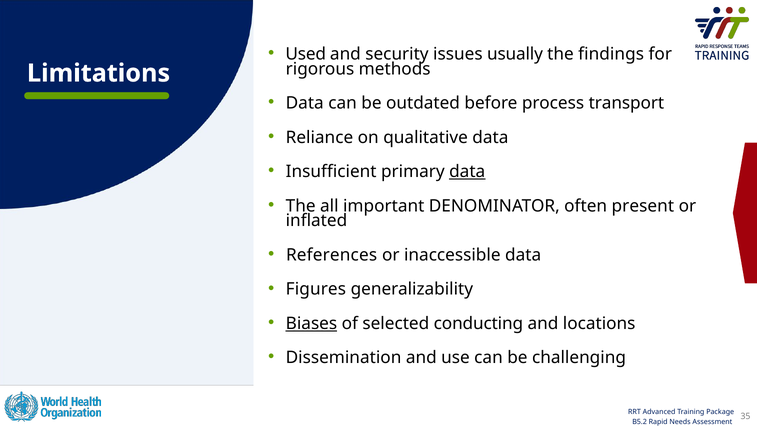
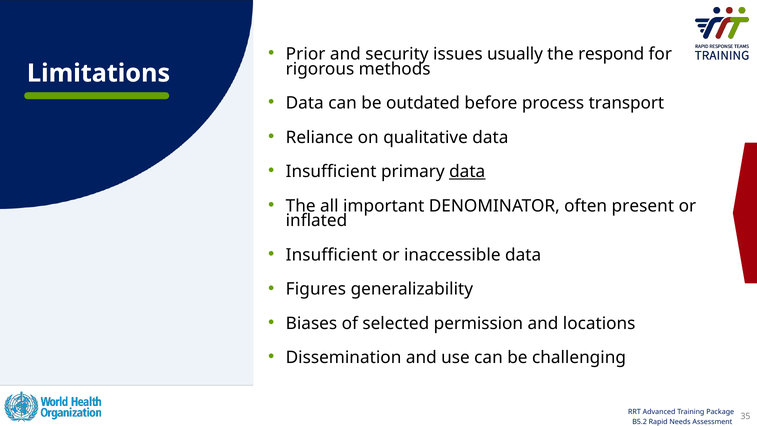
Used: Used -> Prior (306, 54)
findings: findings -> respond (611, 54)
References: References -> Insufficient (332, 255)
Biases underline: present -> none (311, 323)
conducting: conducting -> permission (478, 323)
